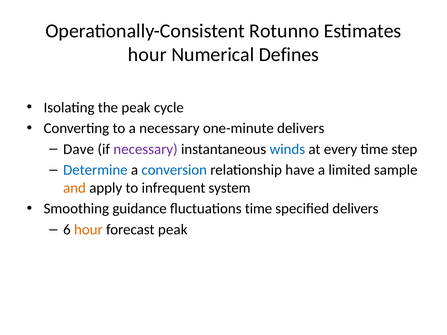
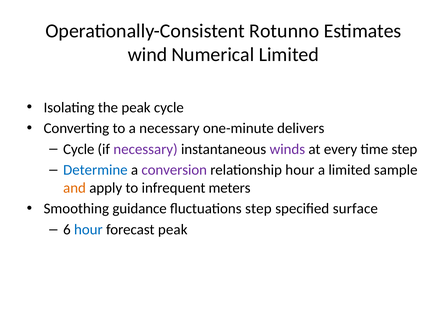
hour: hour -> wind (148, 55)
Numerical Defines: Defines -> Limited (289, 55)
Dave: Dave -> Cycle (79, 149)
winds colour: blue -> purple (287, 149)
conversion colour: blue -> purple (174, 170)
relationship have: have -> hour (300, 170)
system: system -> meters (230, 188)
fluctuations time: time -> step (258, 209)
specified delivers: delivers -> surface (355, 209)
hour colour: orange -> blue (88, 230)
